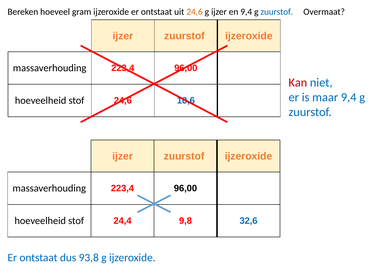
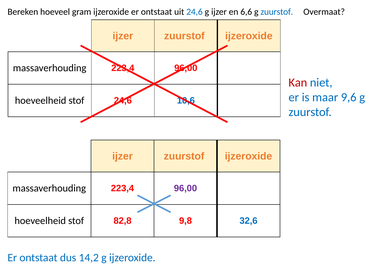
24,6 colour: orange -> blue (194, 12)
en 9,4: 9,4 -> 6,6 (246, 12)
maar 9,4: 9,4 -> 9,6 (349, 97)
96,00 colour: black -> purple (185, 188)
24,4: 24,4 -> 82,8 (123, 220)
93,8: 93,8 -> 14,2 (89, 257)
